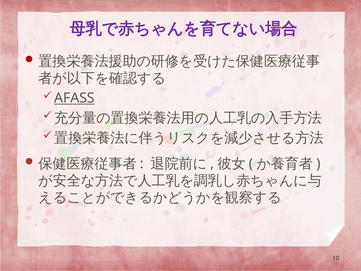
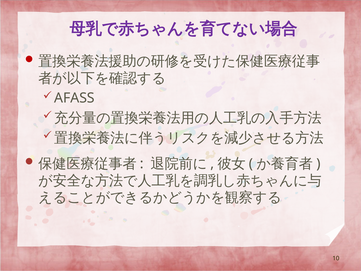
AFASS underline: present -> none (74, 98)
